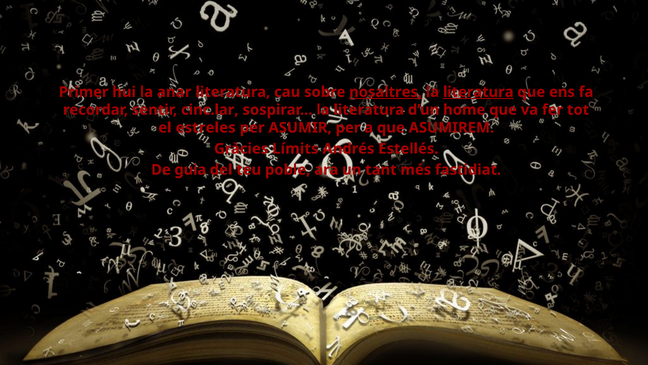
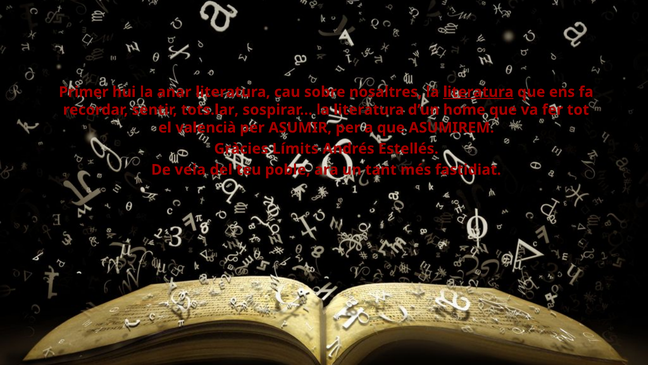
nosaltres underline: present -> none (386, 92)
cinc.lar: cinc.lar -> tots.lar (210, 110)
estreles: estreles -> valencià (206, 127)
guia: guia -> veia (190, 170)
